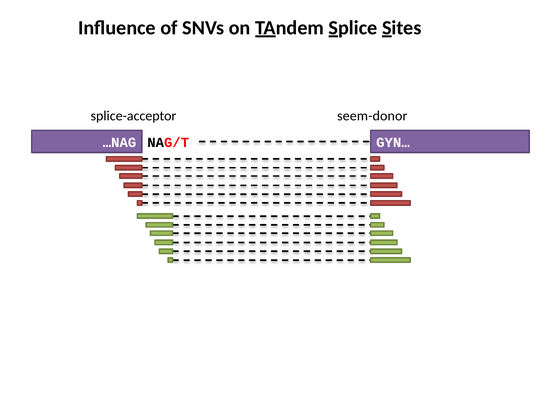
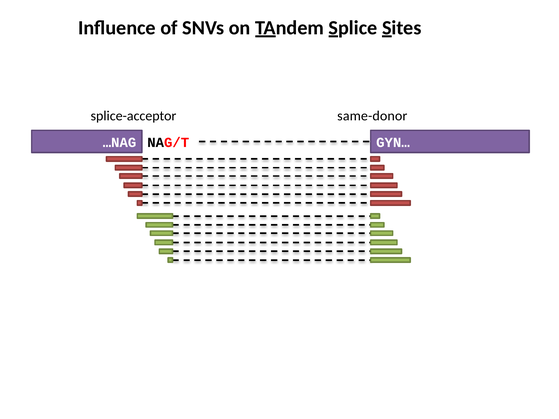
seem-donor: seem-donor -> same-donor (372, 116)
